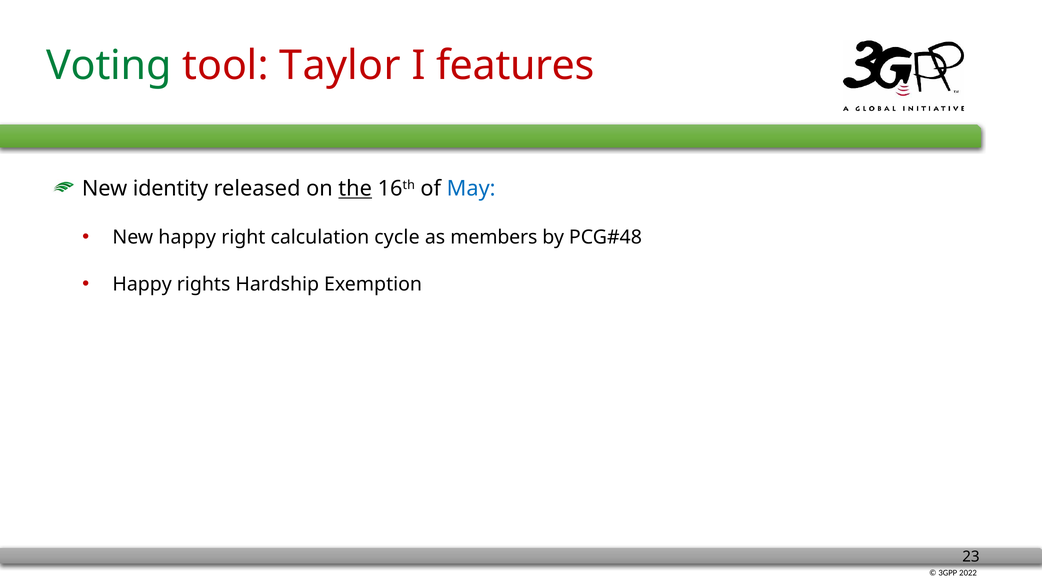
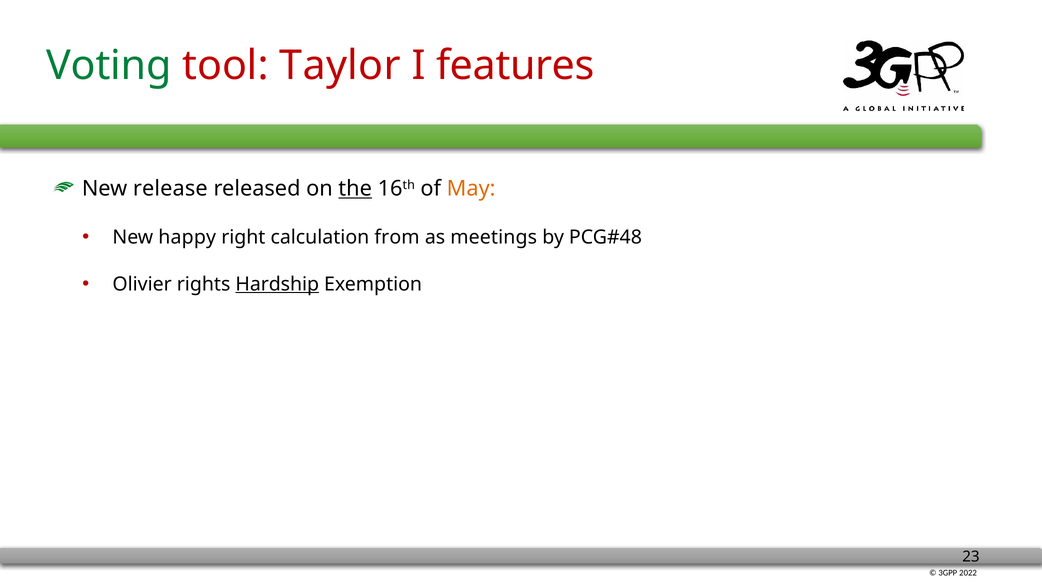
identity: identity -> release (170, 189)
May colour: blue -> orange (471, 189)
cycle: cycle -> from (397, 237)
members: members -> meetings (494, 237)
Happy: Happy -> Olivier (142, 284)
Hardship underline: none -> present (277, 284)
